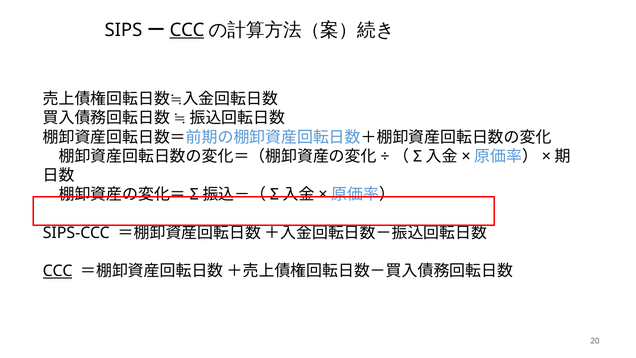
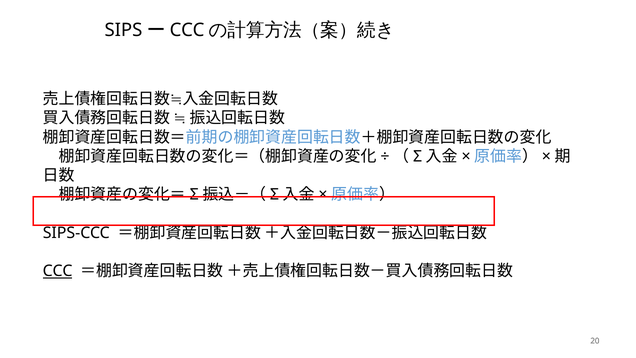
CCC underline: present -> none (187, 30)
